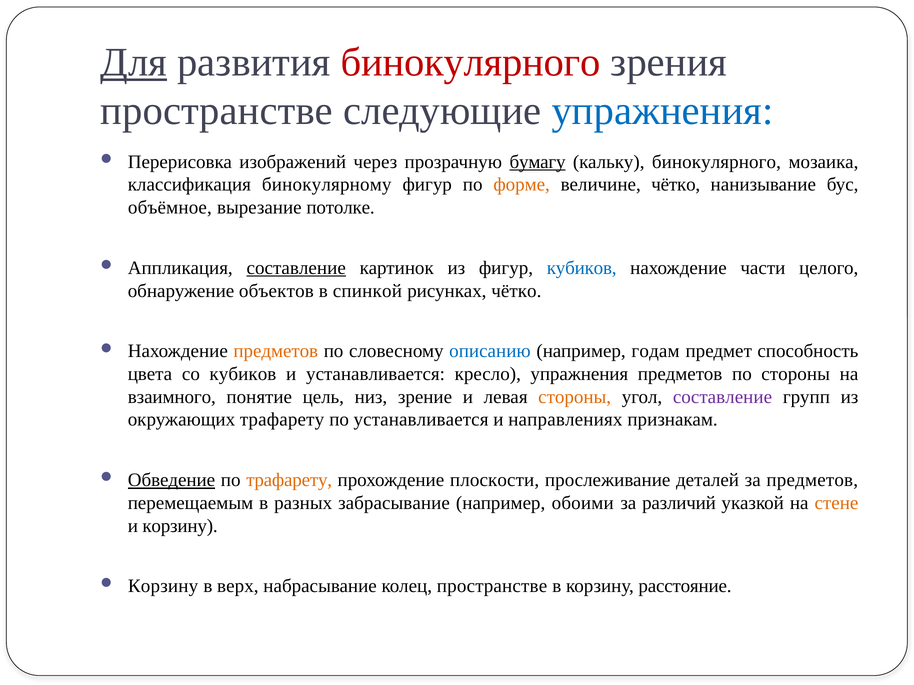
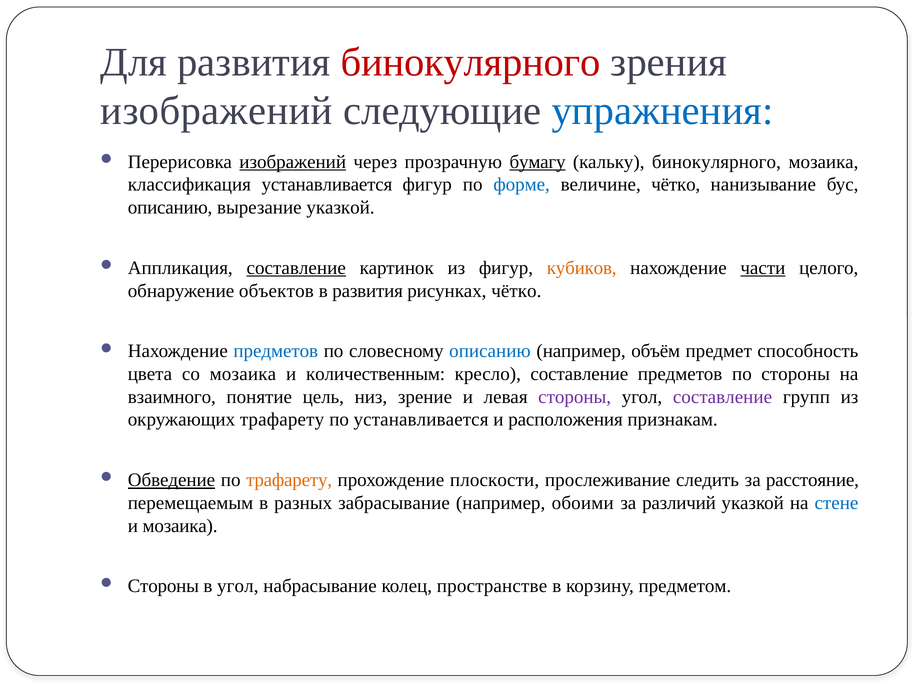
Для underline: present -> none (134, 62)
пространстве: пространстве -> изображений (216, 111)
изображений underline: none -> present (293, 162)
классификация бинокулярному: бинокулярному -> устанавливается (327, 185)
форме colour: orange -> blue (522, 185)
объёмное: объёмное -> описанию (170, 208)
вырезание потолке: потолке -> указкой (341, 208)
кубиков colour: blue -> orange (582, 268)
части underline: none -> present (763, 268)
в спинкой: спинкой -> развития (368, 291)
предметов colour: orange -> blue (276, 351)
годам: годам -> объём (656, 351)
со кубиков: кубиков -> мозаика (243, 374)
и устанавливается: устанавливается -> количественным (376, 374)
кресло упражнения: упражнения -> составление (579, 374)
стороны colour: orange -> purple (575, 397)
направлениях: направлениях -> расположения (566, 420)
деталей: деталей -> следить (708, 480)
за предметов: предметов -> расстояние (812, 480)
стене colour: orange -> blue (836, 503)
и корзину: корзину -> мозаика (180, 526)
Корзину: Корзину -> Стороны (163, 587)
в верх: верх -> угол (238, 587)
расстояние: расстояние -> предметом (685, 587)
